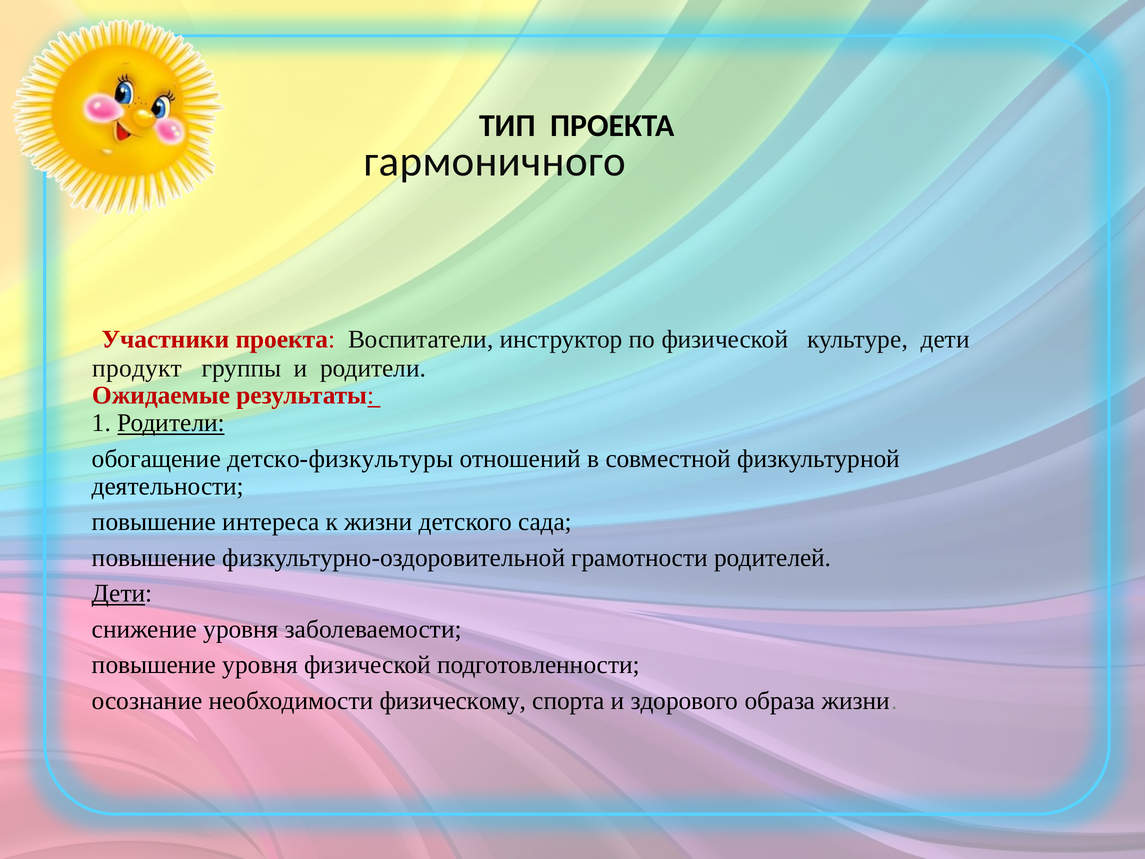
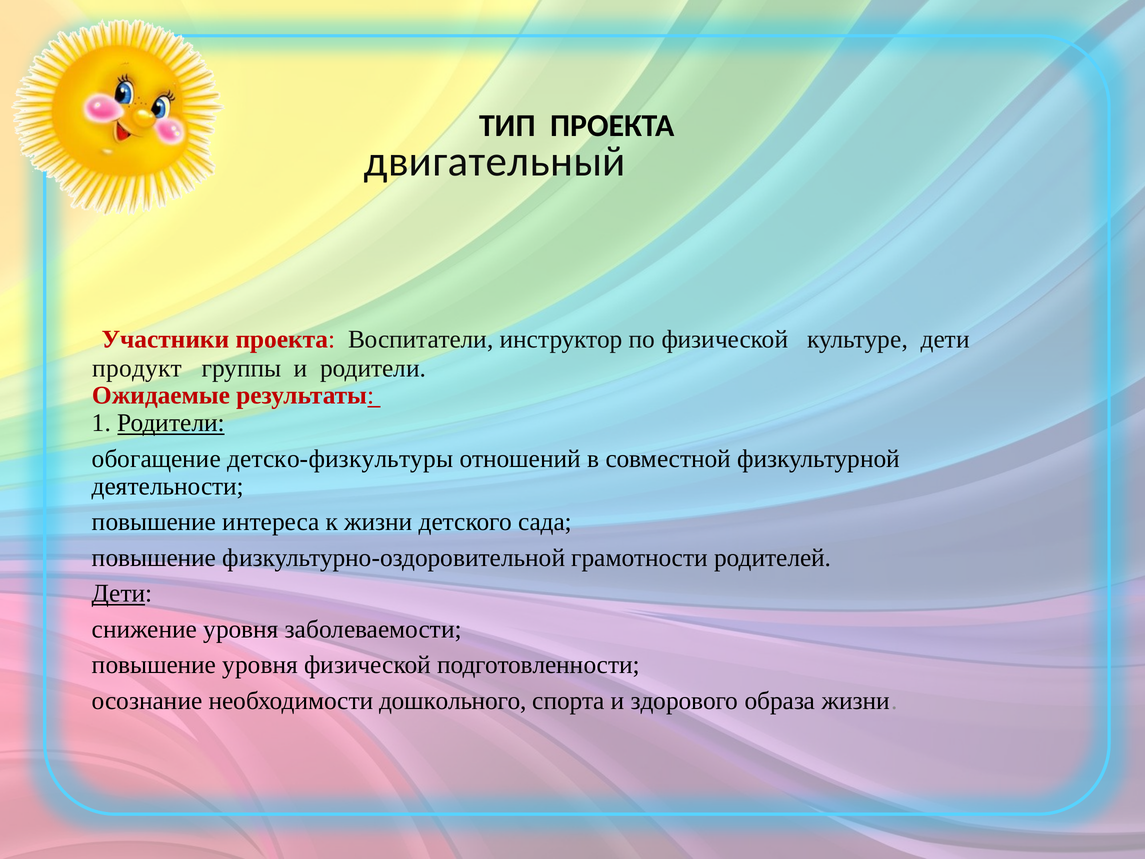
гармоничного: гармоничного -> двигательный (495, 161)
физическому: физическому -> дошкольного (453, 701)
